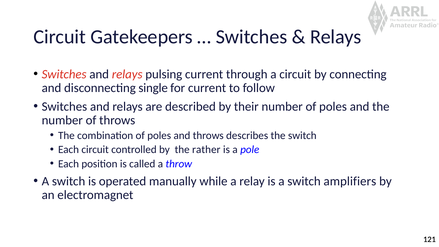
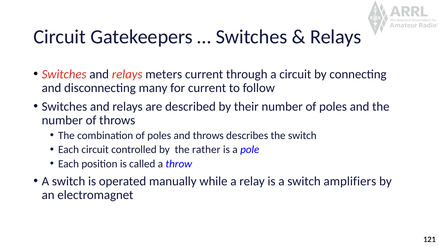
pulsing: pulsing -> meters (164, 74)
single: single -> many (153, 88)
